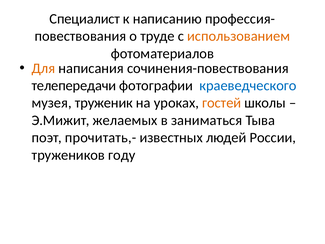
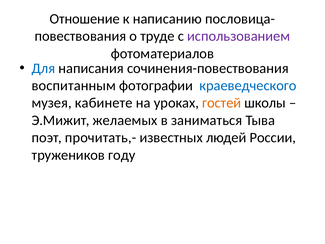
Специалист: Специалист -> Отношение (85, 19)
профессия-: профессия- -> пословица- (240, 19)
использованием colour: orange -> purple (239, 36)
Для colour: orange -> blue (43, 68)
телепередачи: телепередачи -> воспитанным (74, 86)
труженик: труженик -> кабинете (104, 103)
